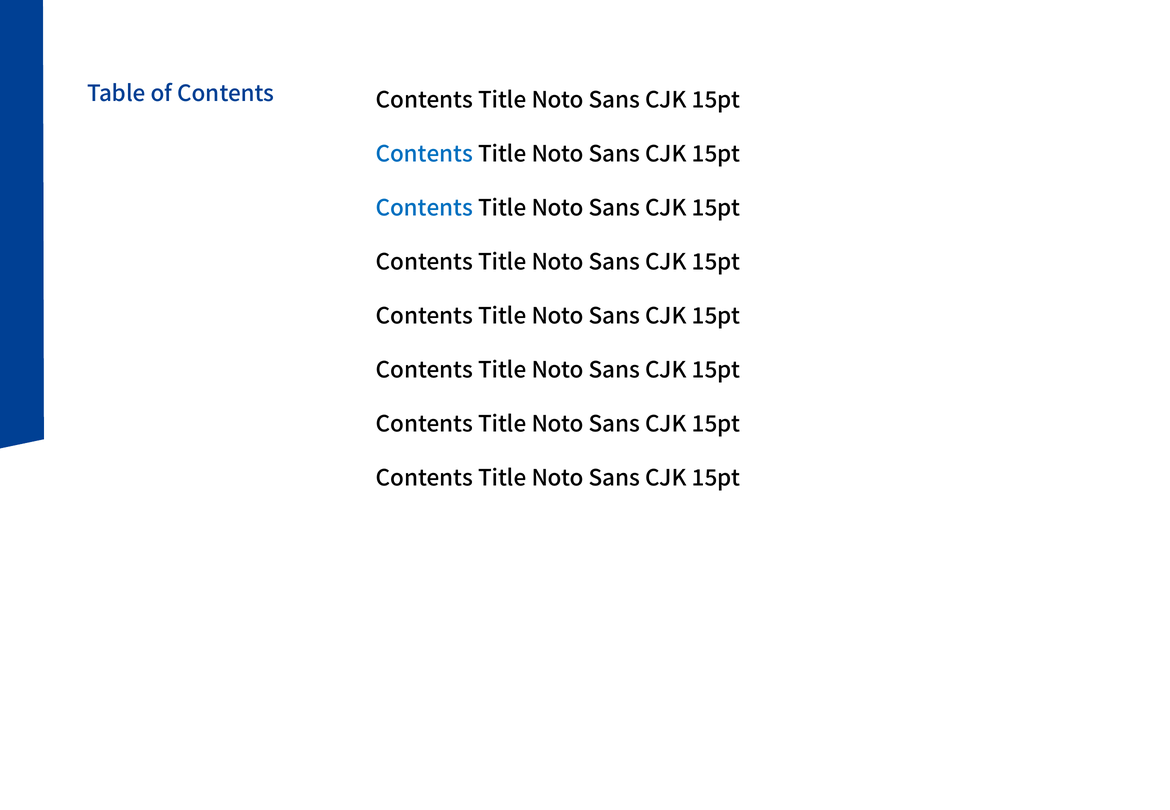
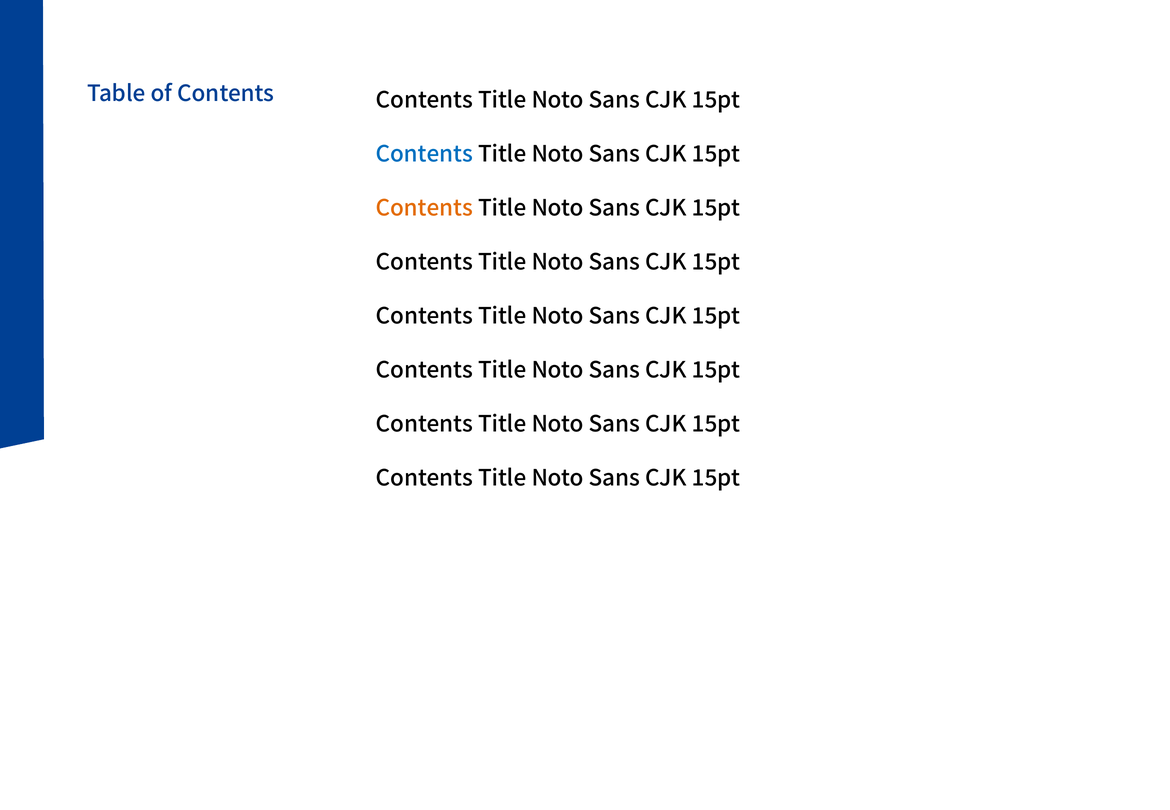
Contents colour: blue -> orange (424, 209)
